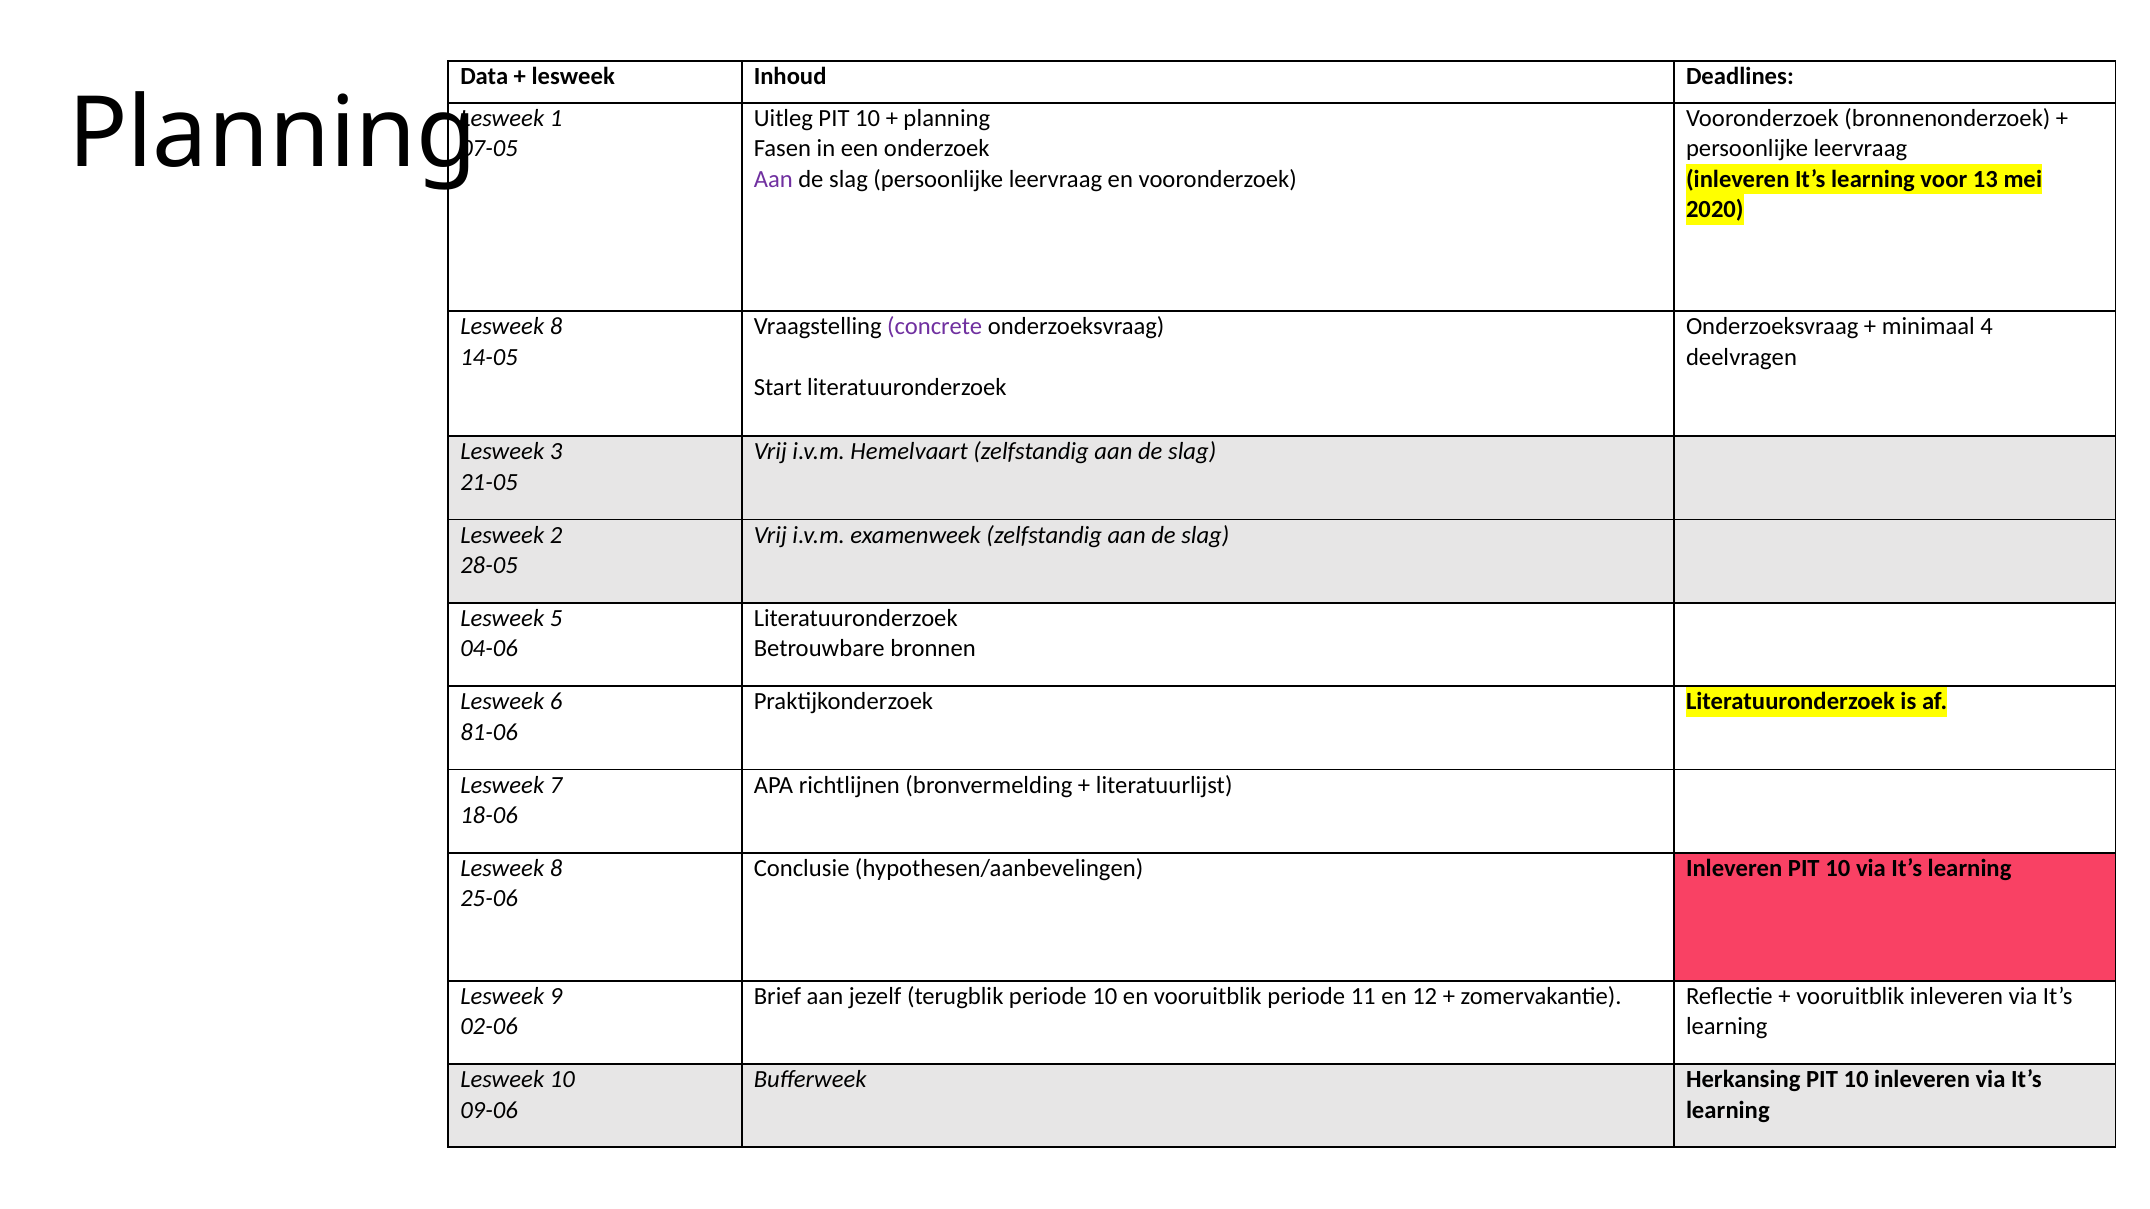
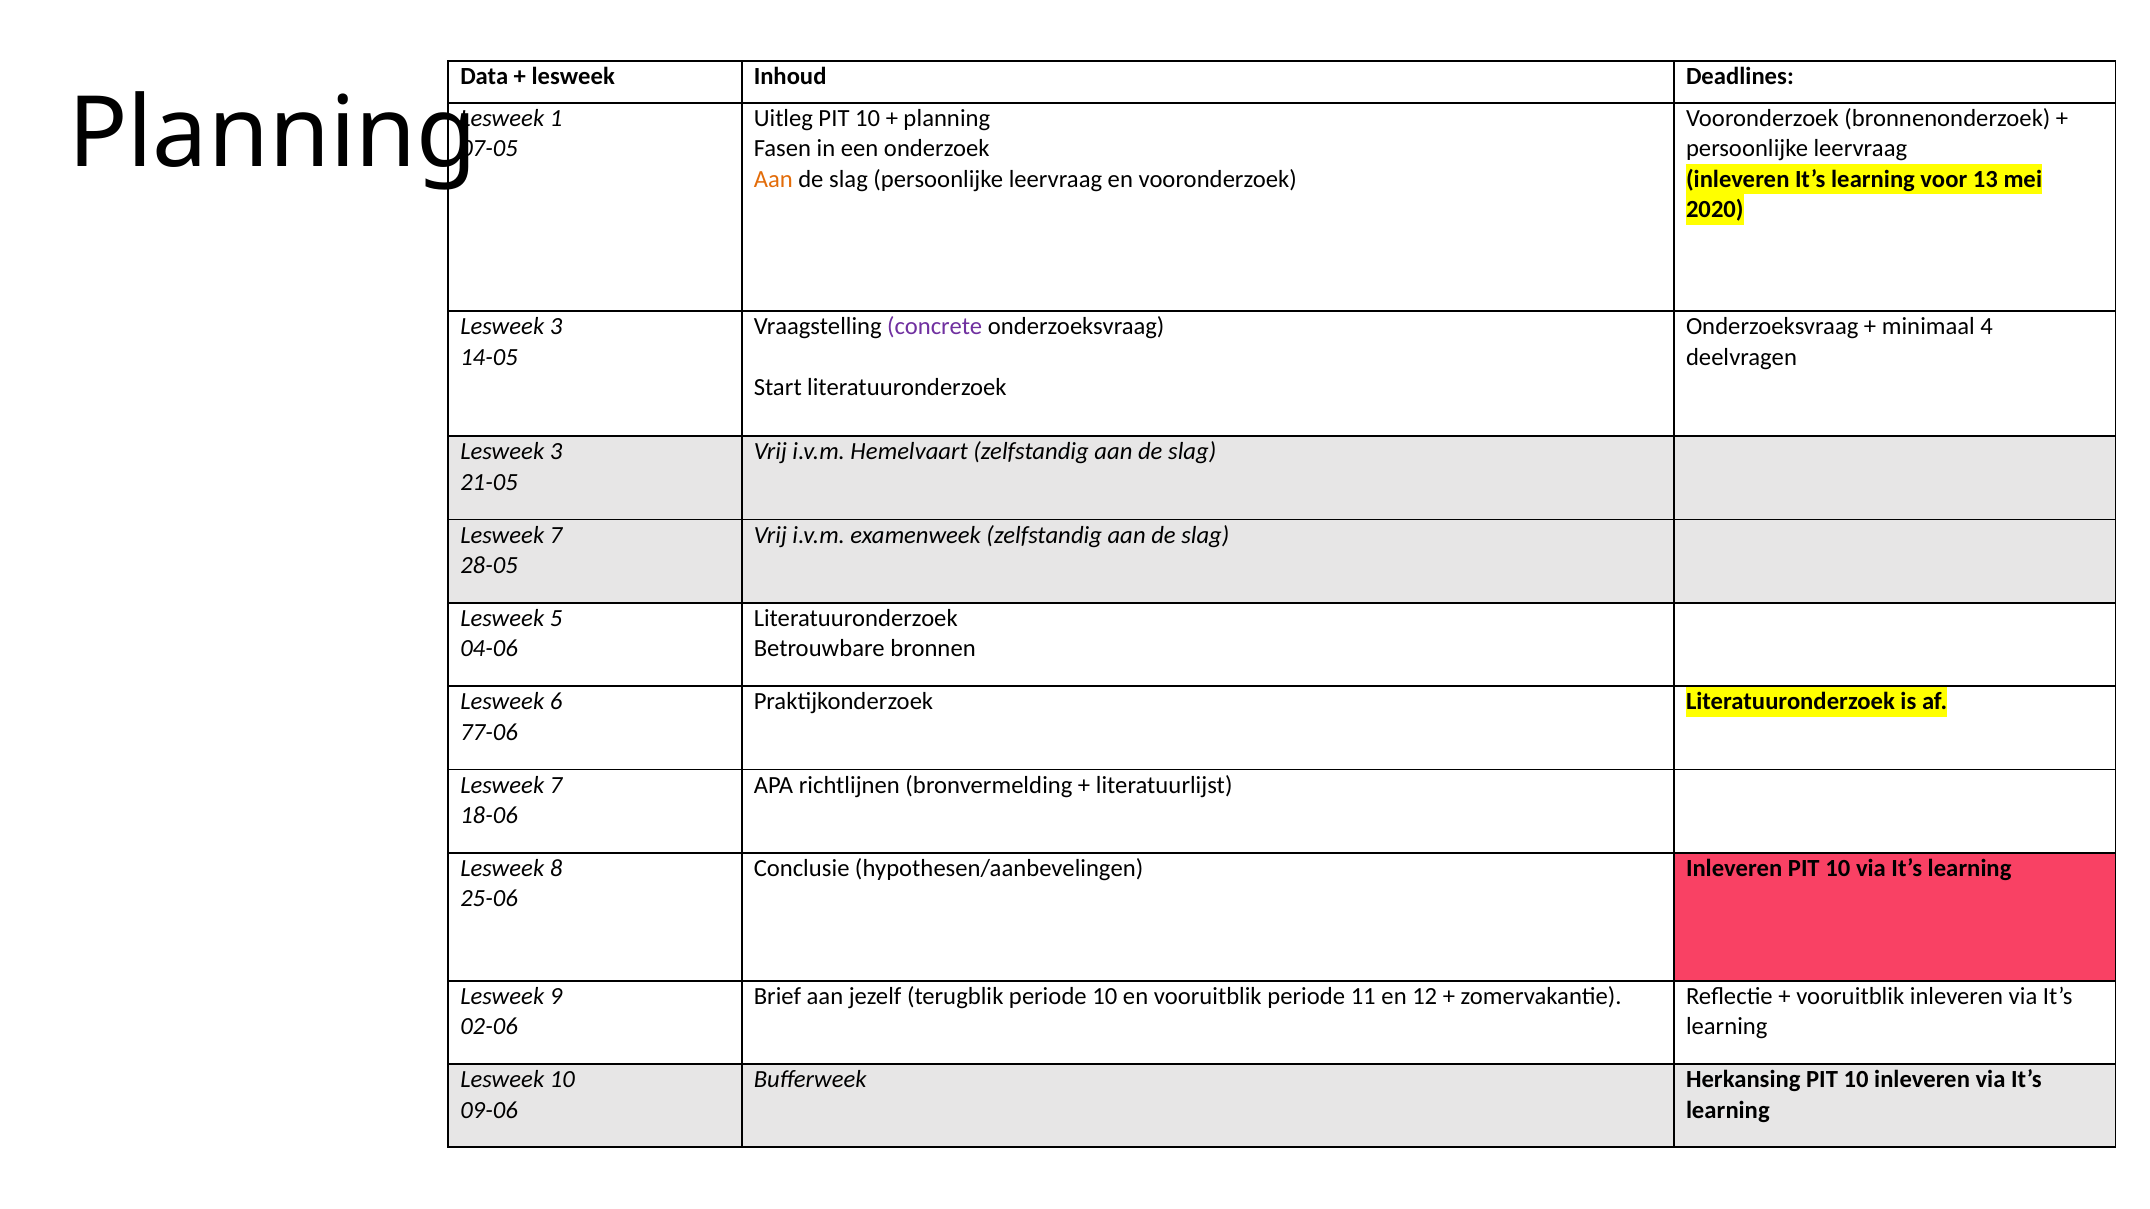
Aan colour: purple -> orange (773, 179)
8: 8 -> 3 (556, 327)
2: 2 -> 7 (556, 535)
81-06: 81-06 -> 77-06 (489, 732)
